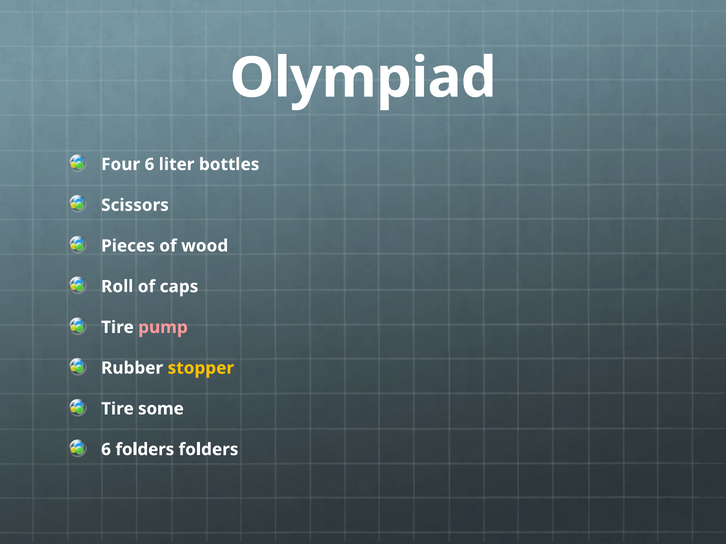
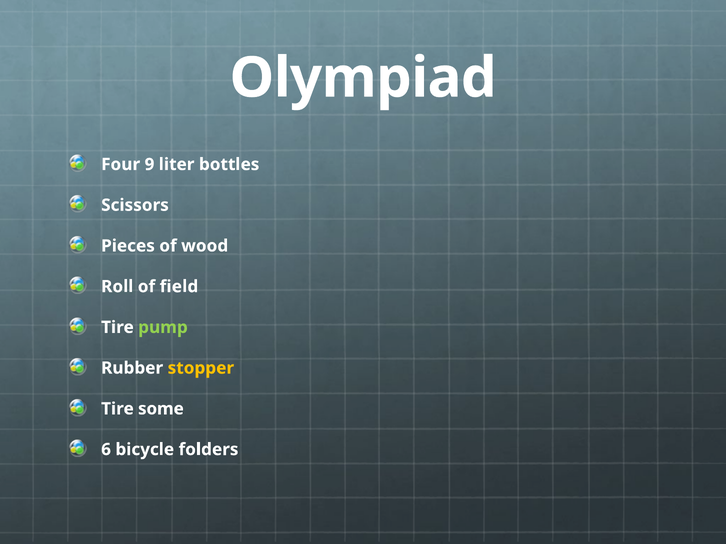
Four 6: 6 -> 9 (149, 165)
caps: caps -> field (179, 287)
pump colour: pink -> light green (163, 328)
6 folders: folders -> bicycle (145, 450)
